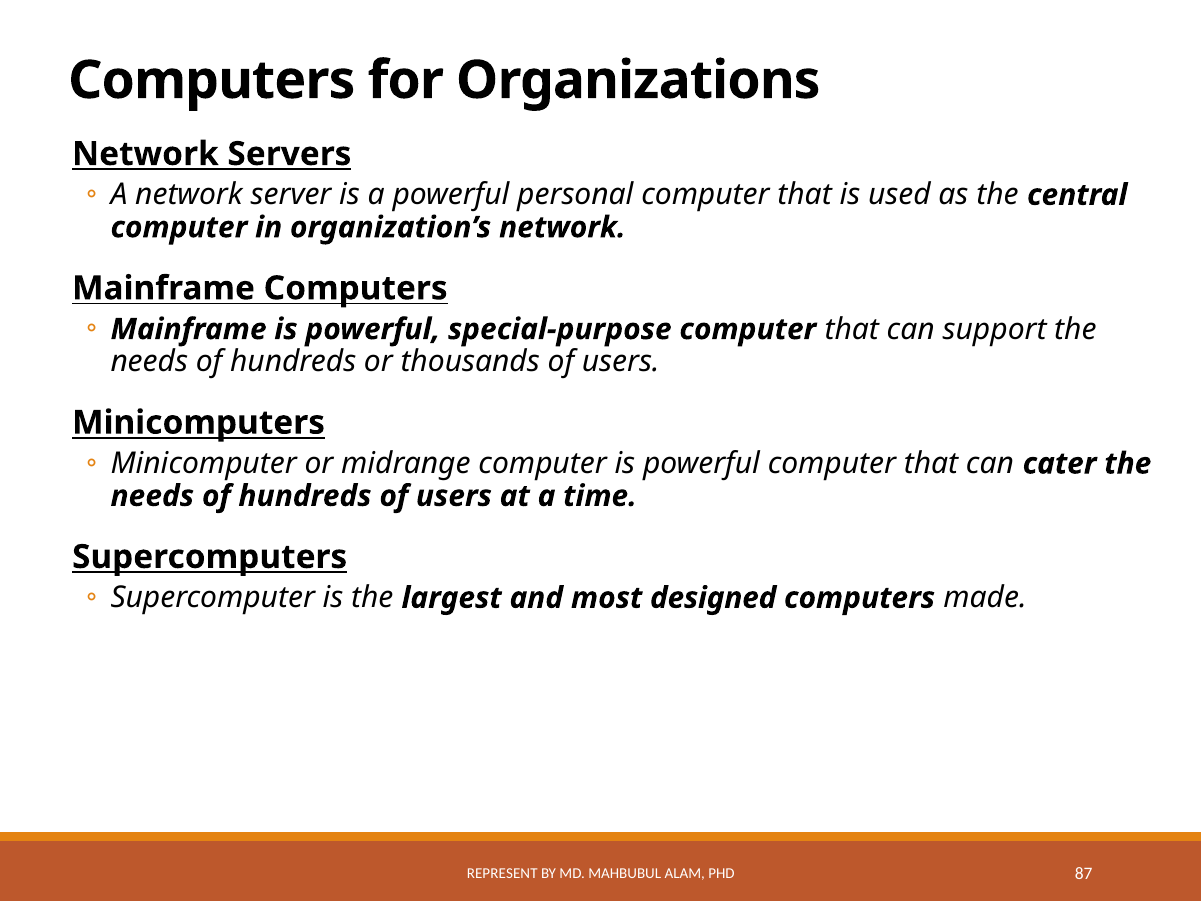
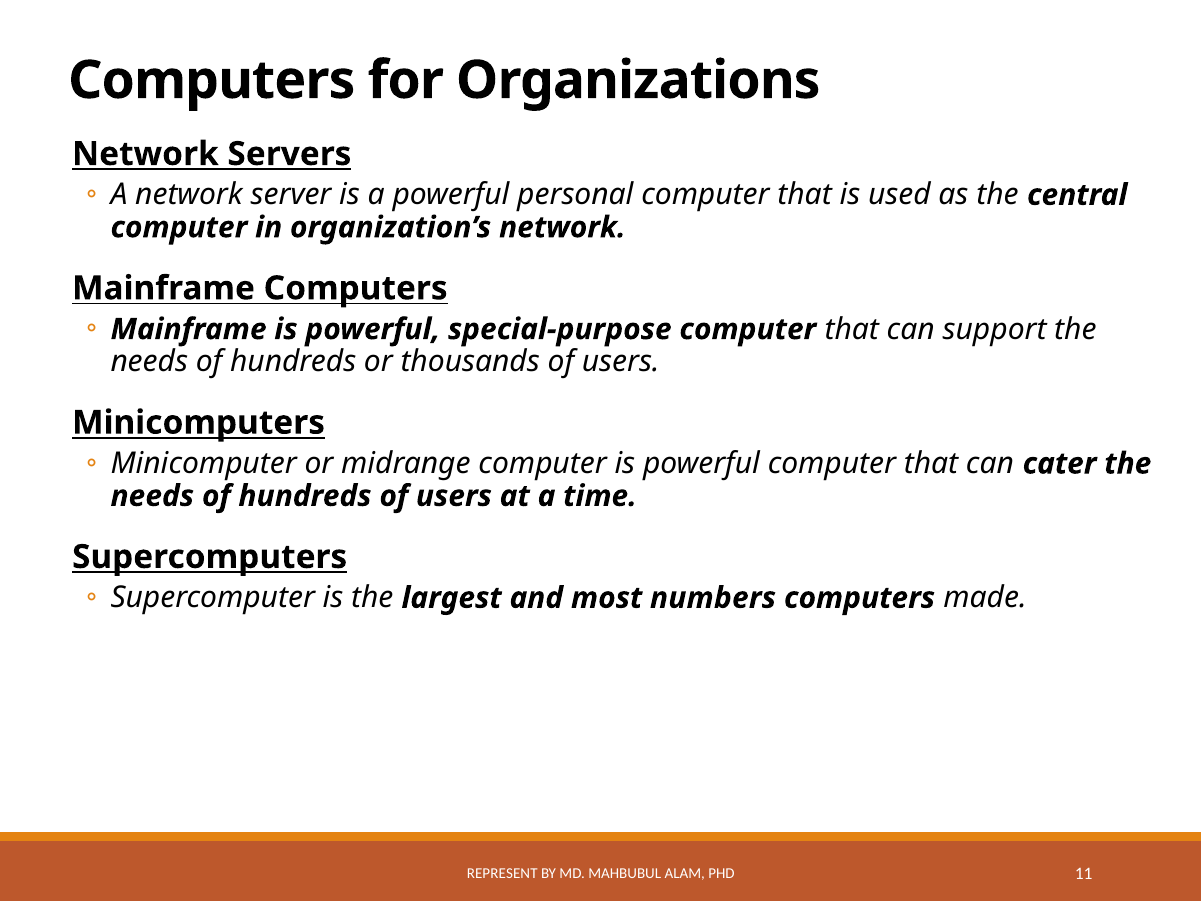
designed: designed -> numbers (713, 598)
87: 87 -> 11 (1084, 874)
